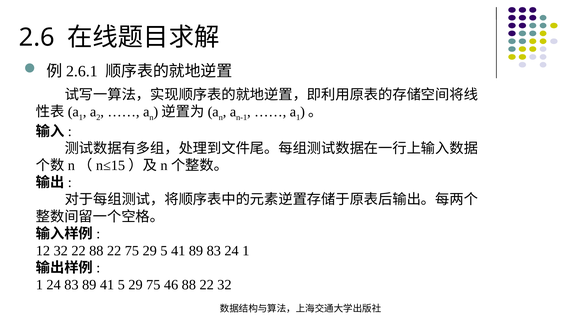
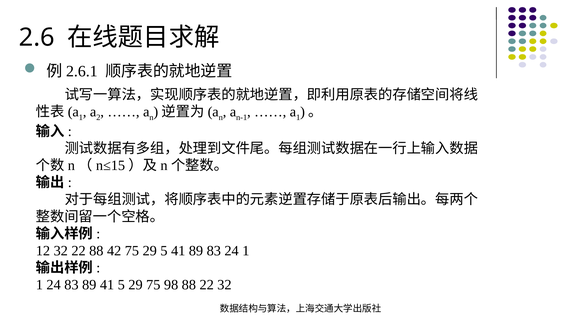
22 88 22: 22 -> 42 (114, 251)
46: 46 -> 98 (171, 286)
